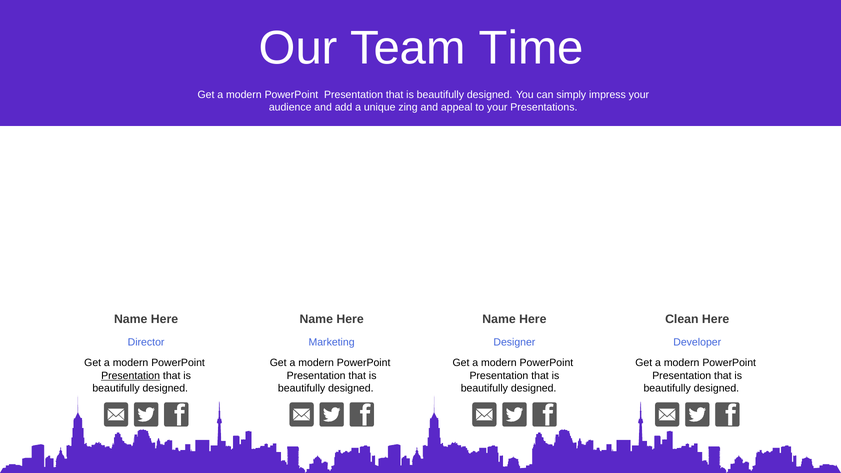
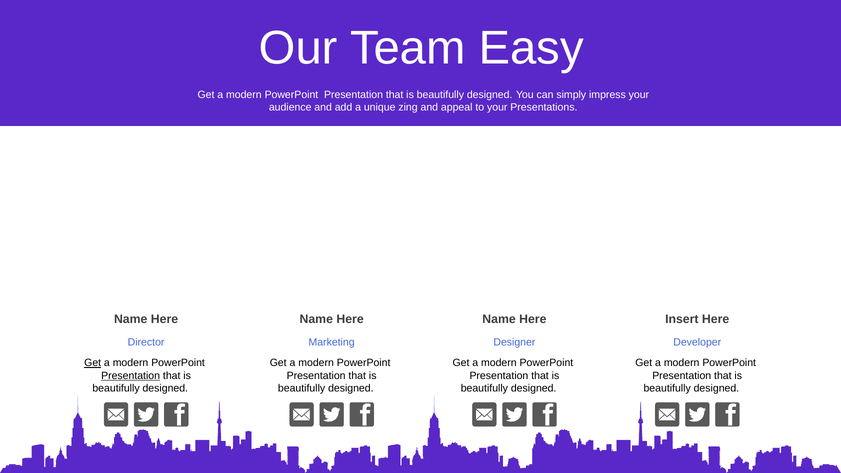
Time: Time -> Easy (531, 48)
Clean: Clean -> Insert (682, 319)
Get underline: none -> present (93, 363)
